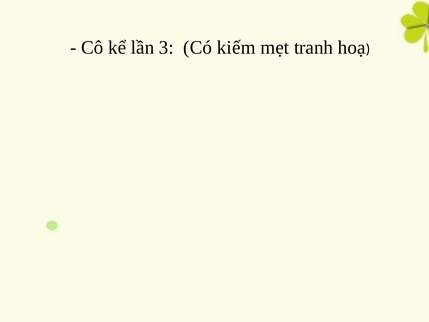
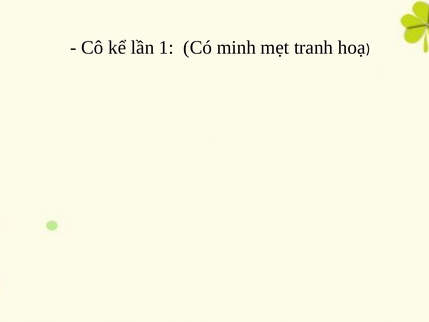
3: 3 -> 1 (166, 47)
kiếm: kiếm -> minh (236, 47)
